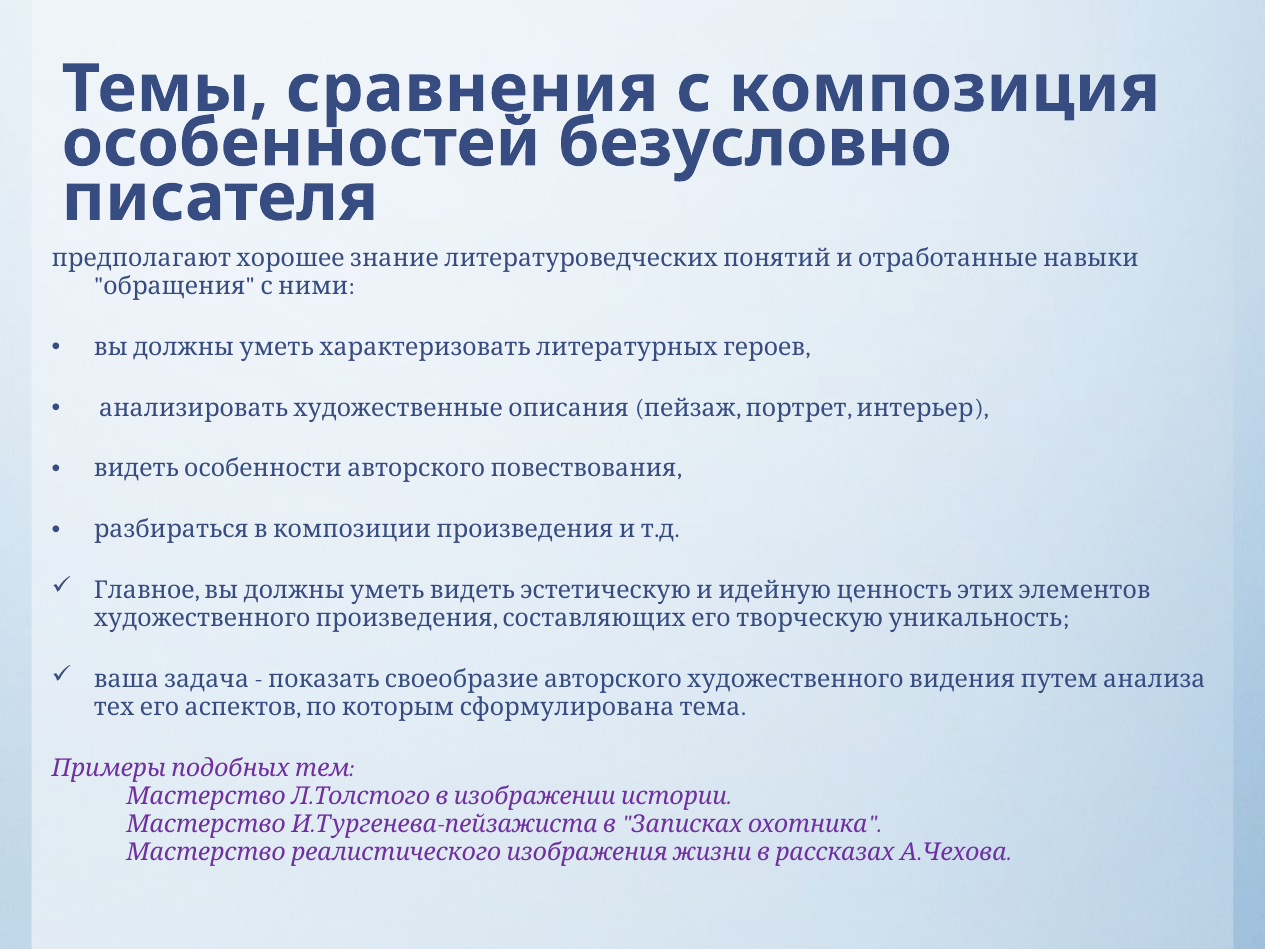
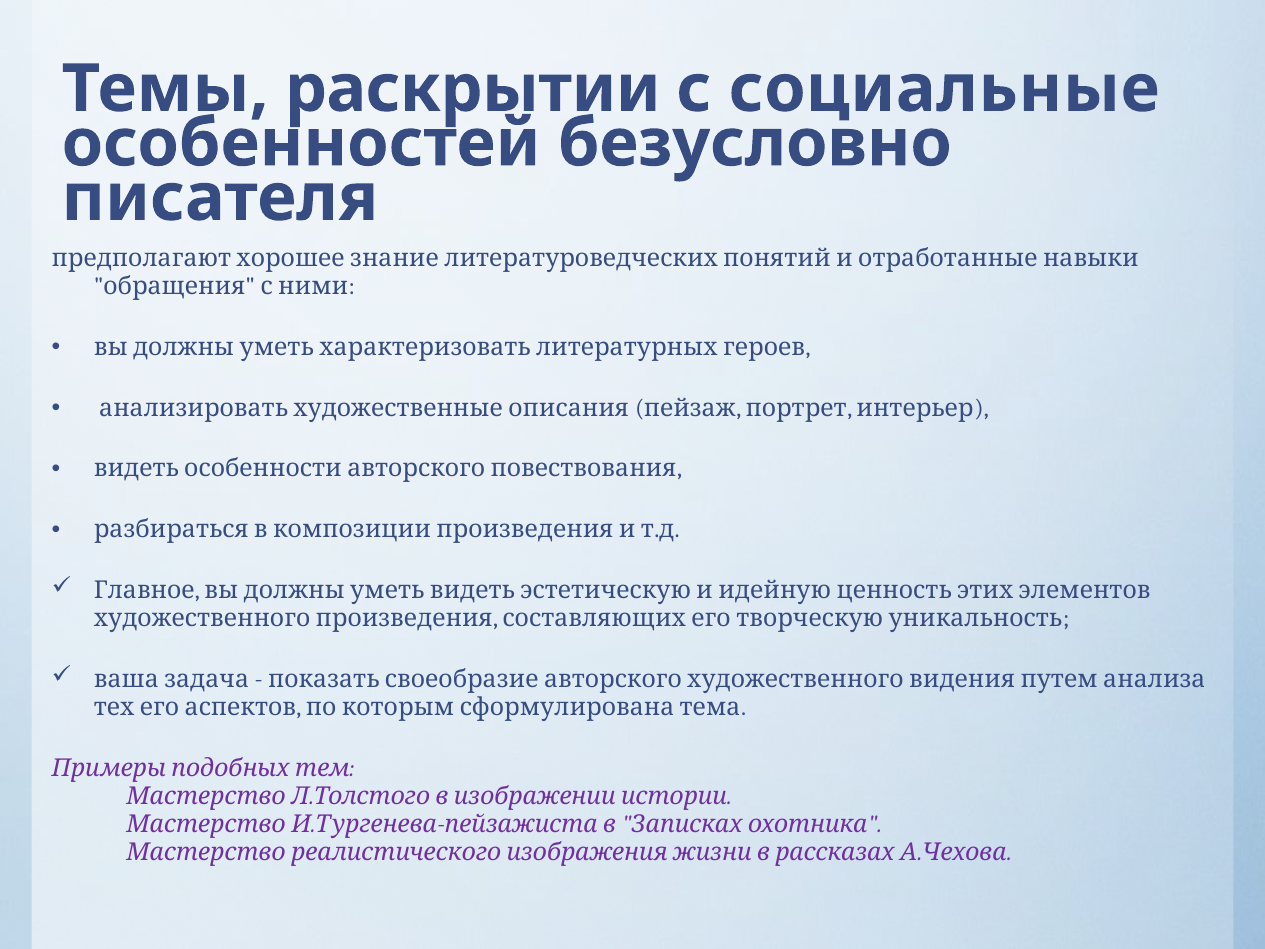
сравнения: сравнения -> раскрытии (473, 89)
композиция: композиция -> социальные (944, 89)
